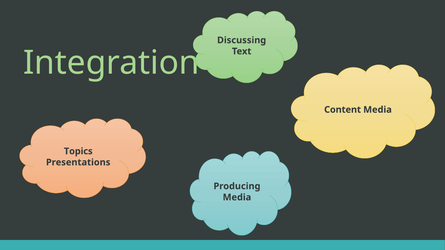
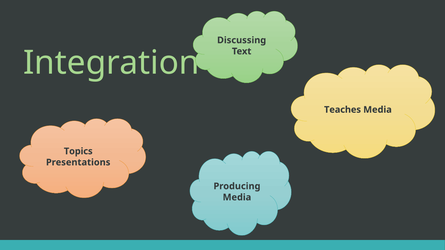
Content: Content -> Teaches (343, 110)
